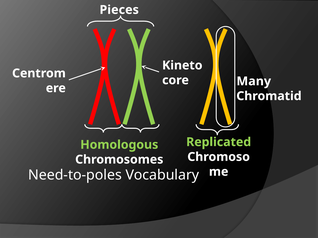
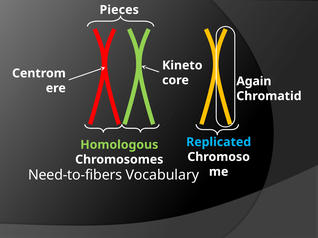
Many: Many -> Again (254, 81)
Replicated colour: light green -> light blue (219, 142)
Need-to-poles: Need-to-poles -> Need-to-fibers (75, 175)
